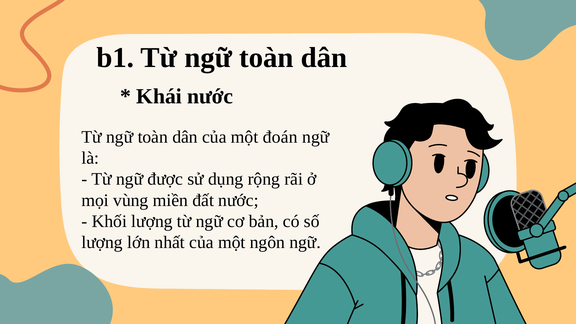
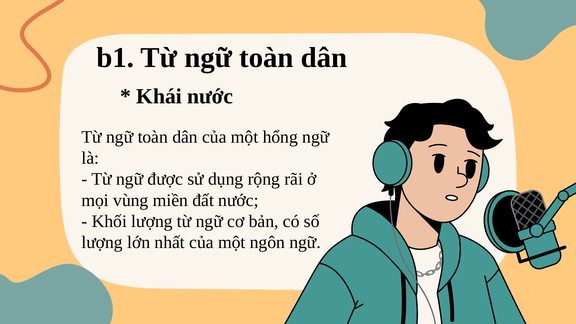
đoán: đoán -> hổng (280, 137)
